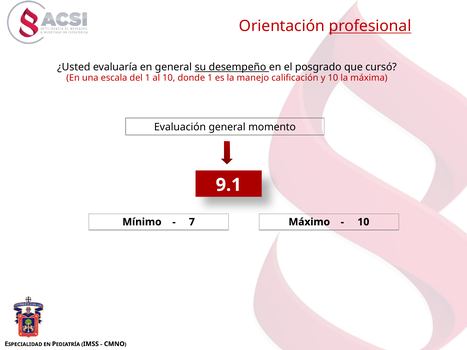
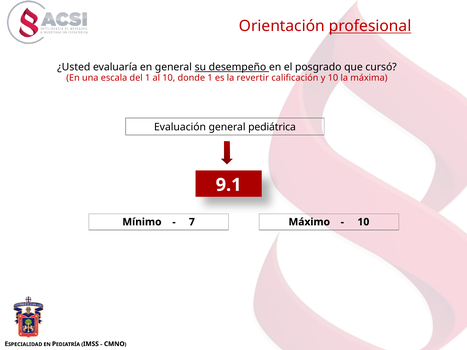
manejo: manejo -> revertir (253, 78)
momento: momento -> pediátrica (272, 127)
